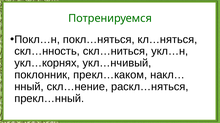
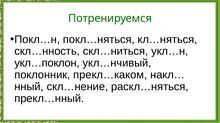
укл…корнях: укл…корнях -> укл…поклон (47, 63)
